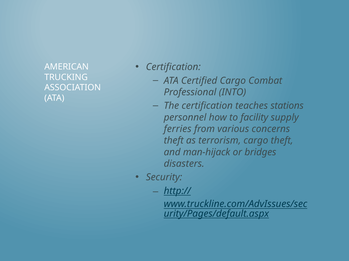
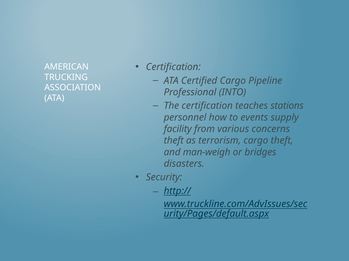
Combat: Combat -> Pipeline (265, 81)
facility: facility -> events (254, 118)
ferries: ferries -> facility (178, 129)
man-hijack: man-hijack -> man-weigh (207, 153)
